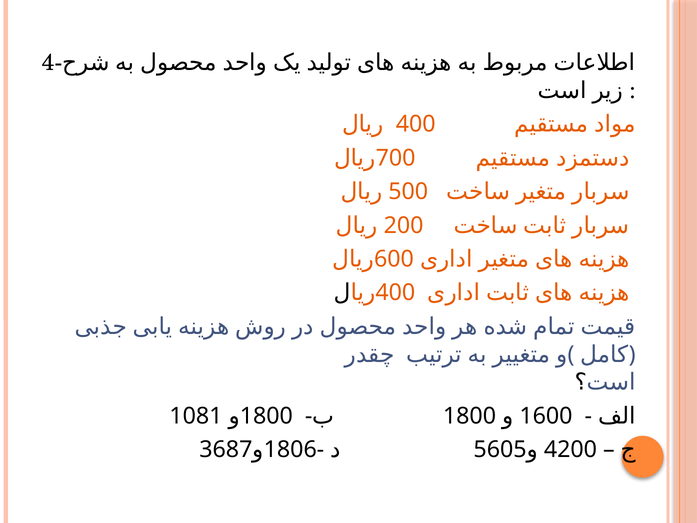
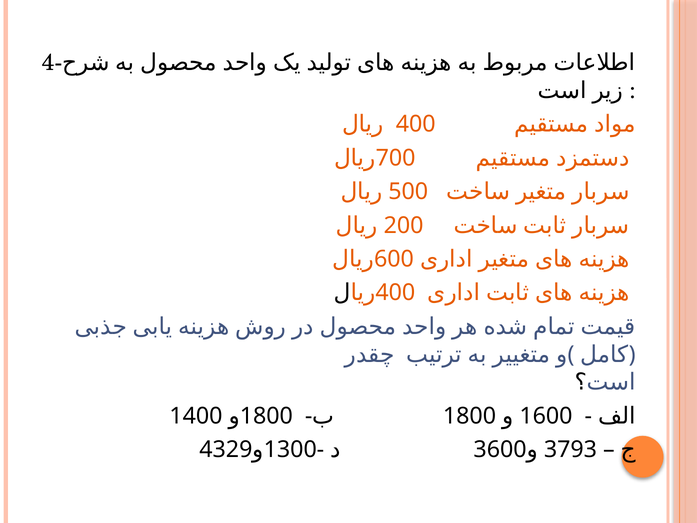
1081: 1081 -> 1400 (196, 416)
3687: 3687 -> 4329 (226, 449)
1806: 1806 -> 1300 (290, 449)
5605: 5605 -> 3600 (500, 449)
4200: 4200 -> 3793 (570, 449)
